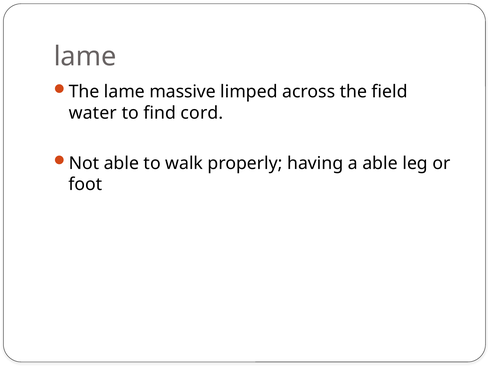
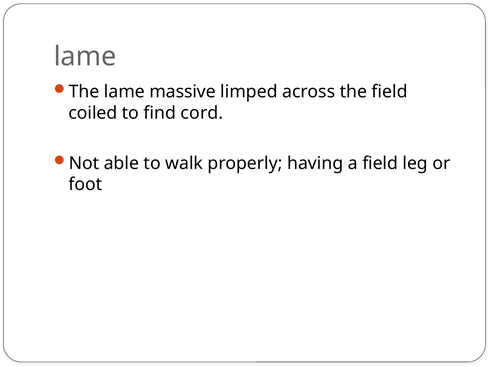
water: water -> coiled (93, 113)
a able: able -> field (380, 163)
